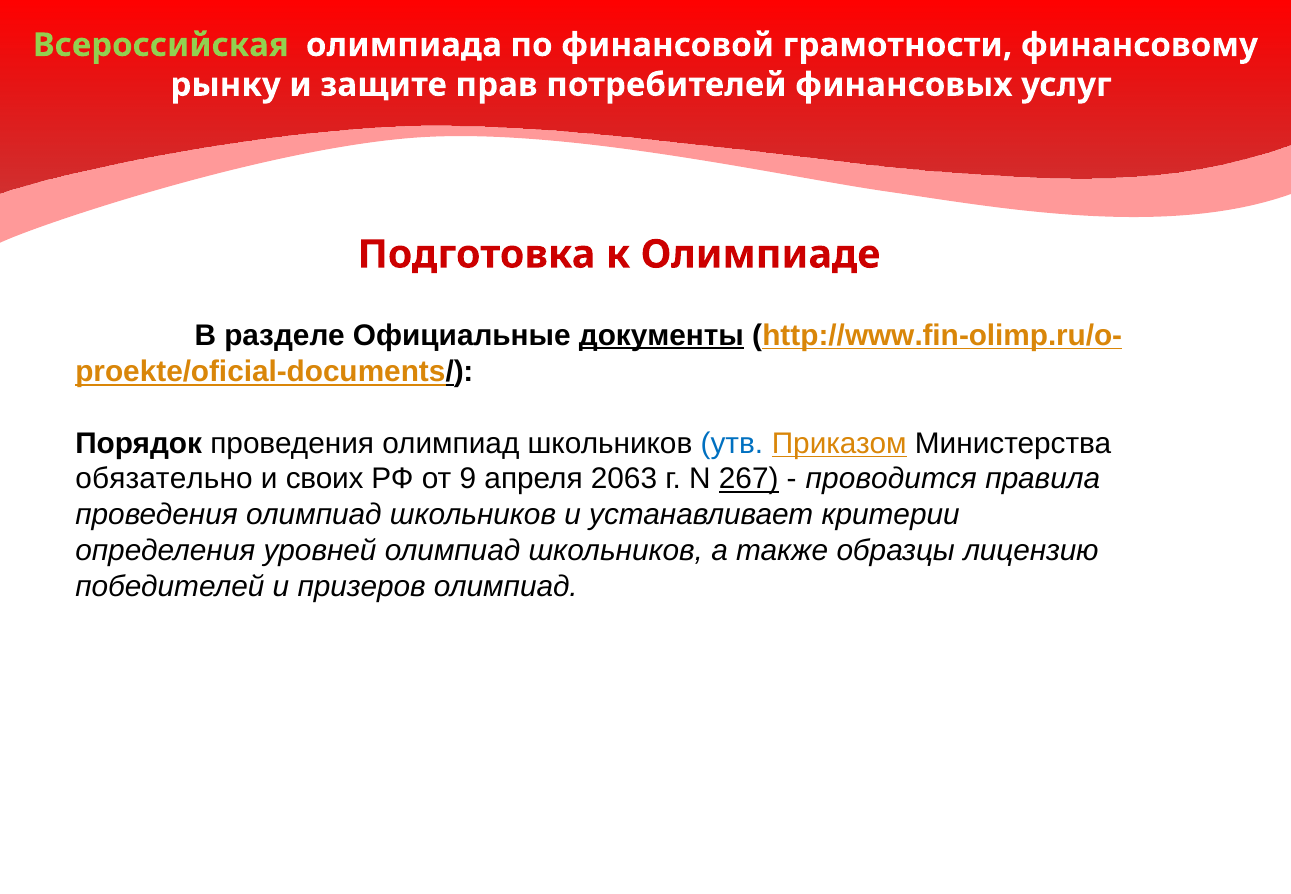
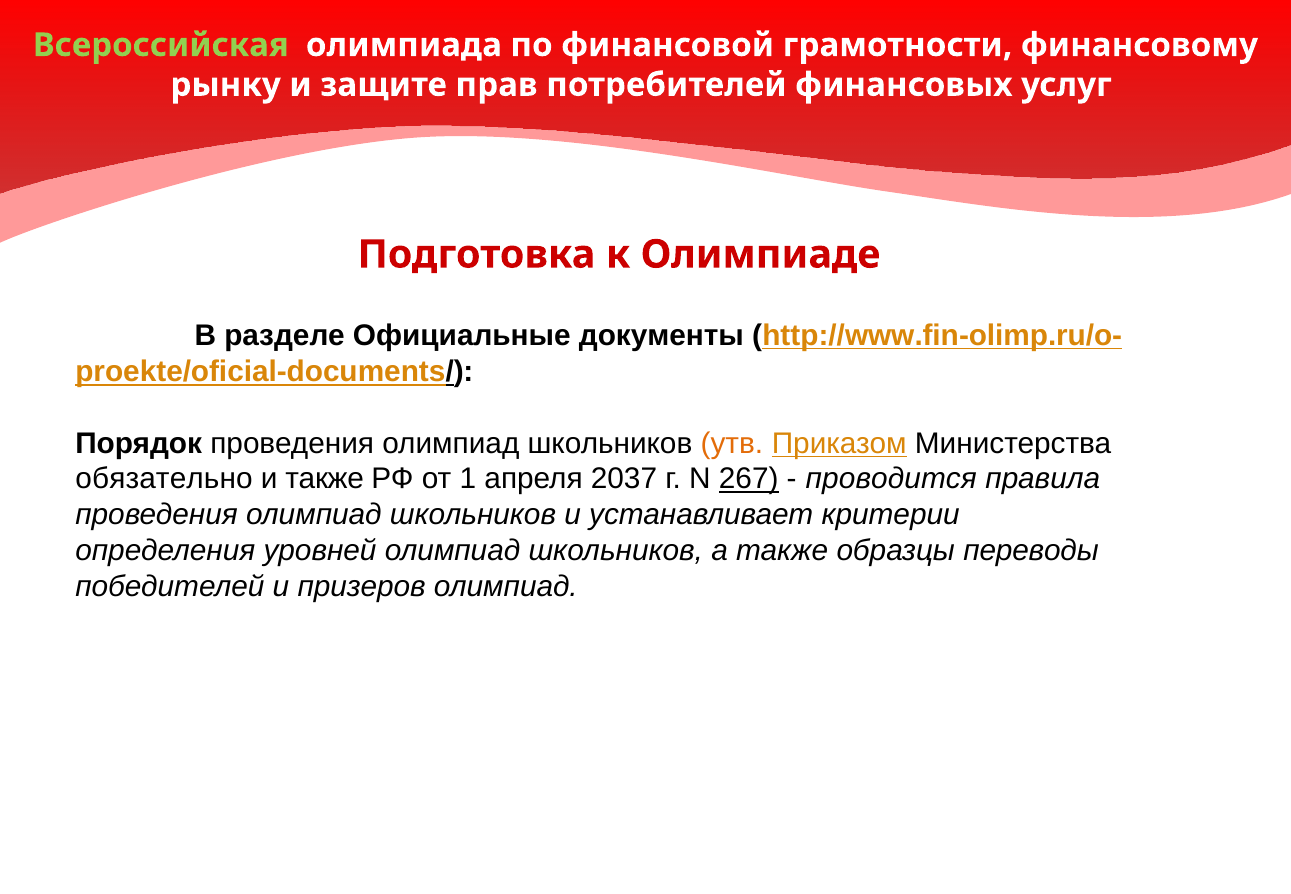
документы underline: present -> none (661, 335)
утв colour: blue -> orange (732, 443)
и своих: своих -> также (325, 479)
9: 9 -> 1 (468, 479)
2063: 2063 -> 2037 (624, 479)
лицензию: лицензию -> переводы (1031, 550)
